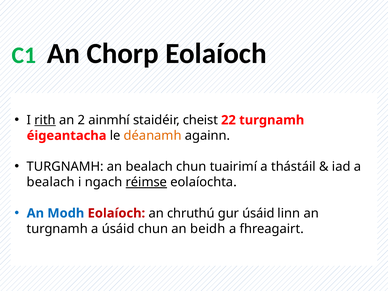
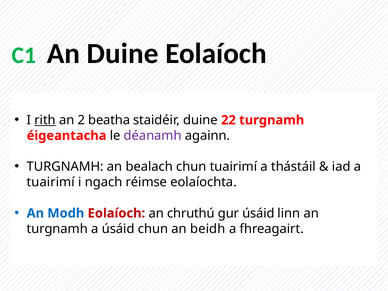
An Chorp: Chorp -> Duine (123, 53)
ainmhí: ainmhí -> beatha (109, 120)
staidéir cheist: cheist -> duine (200, 120)
déanamh colour: orange -> purple (153, 136)
bealach: bealach -> tuairimí (51, 182)
réimse underline: present -> none (146, 182)
